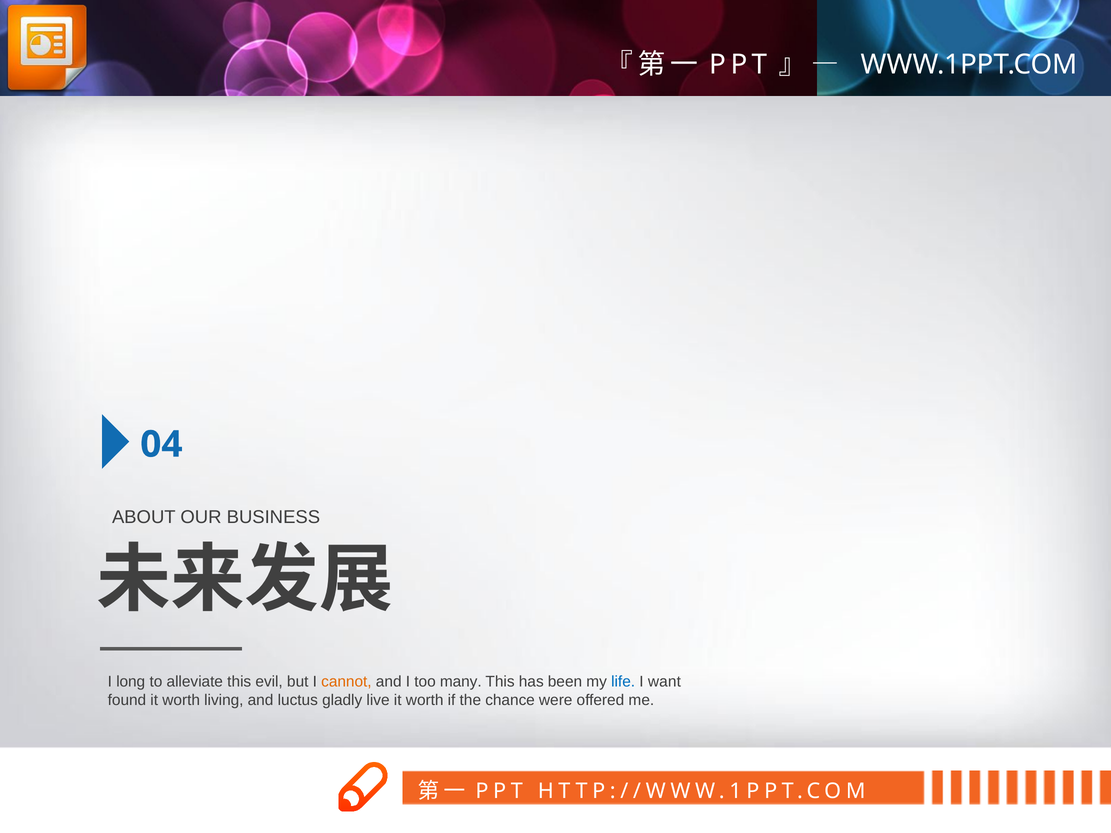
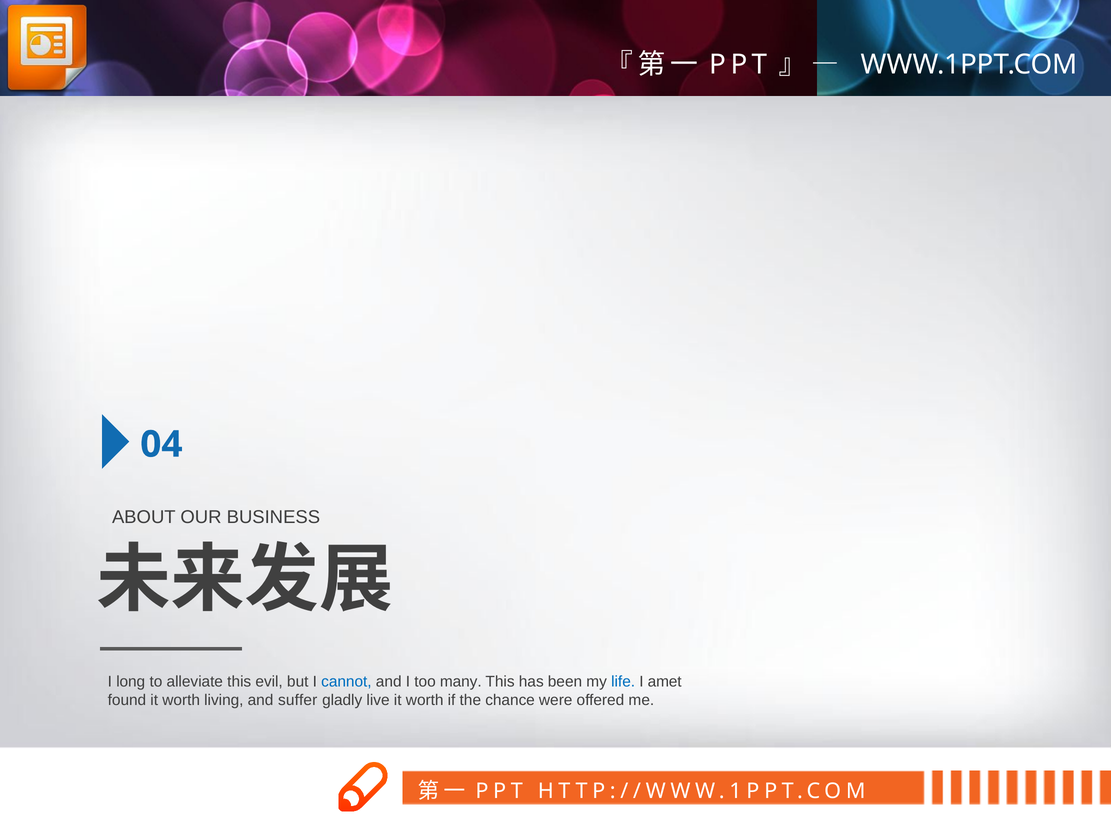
cannot colour: orange -> blue (346, 682)
want: want -> amet (665, 682)
luctus: luctus -> suffer (298, 700)
